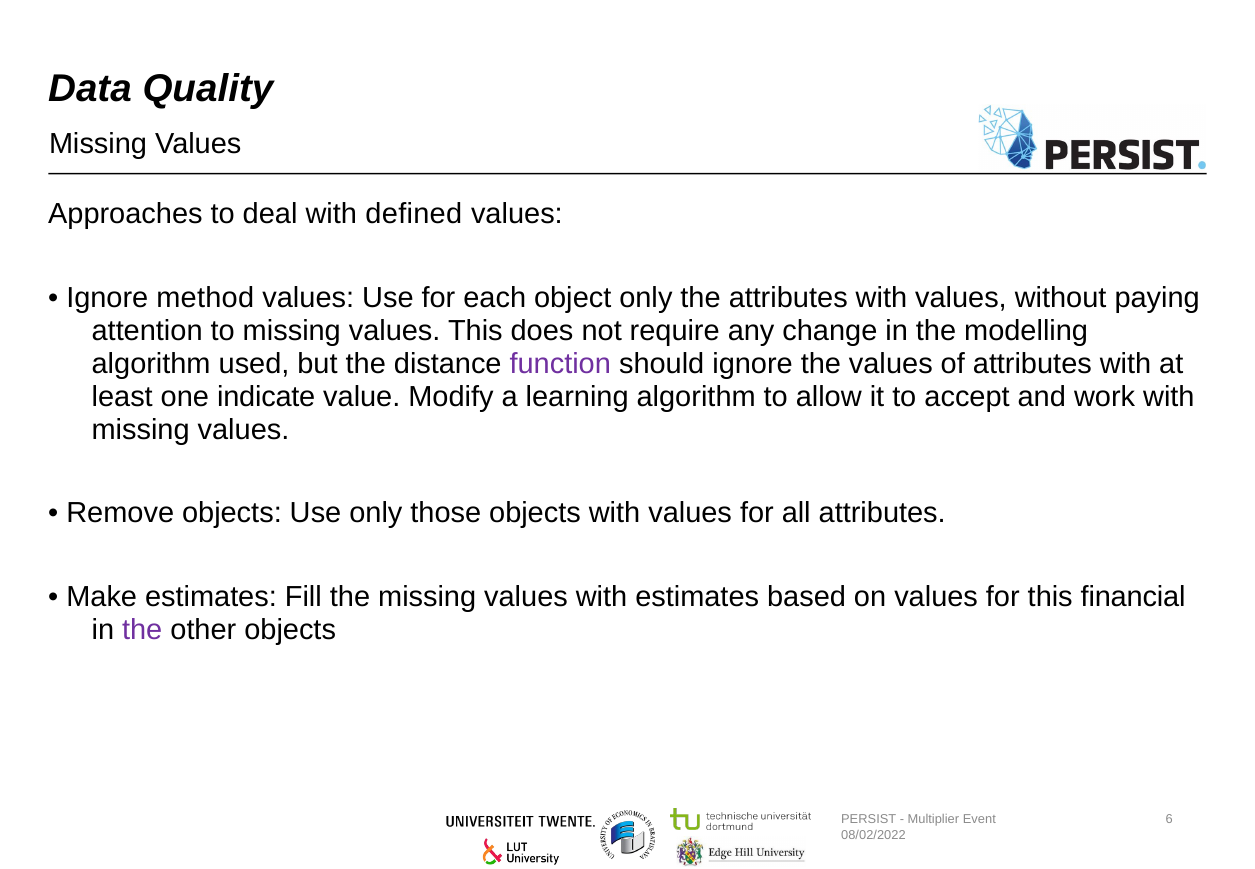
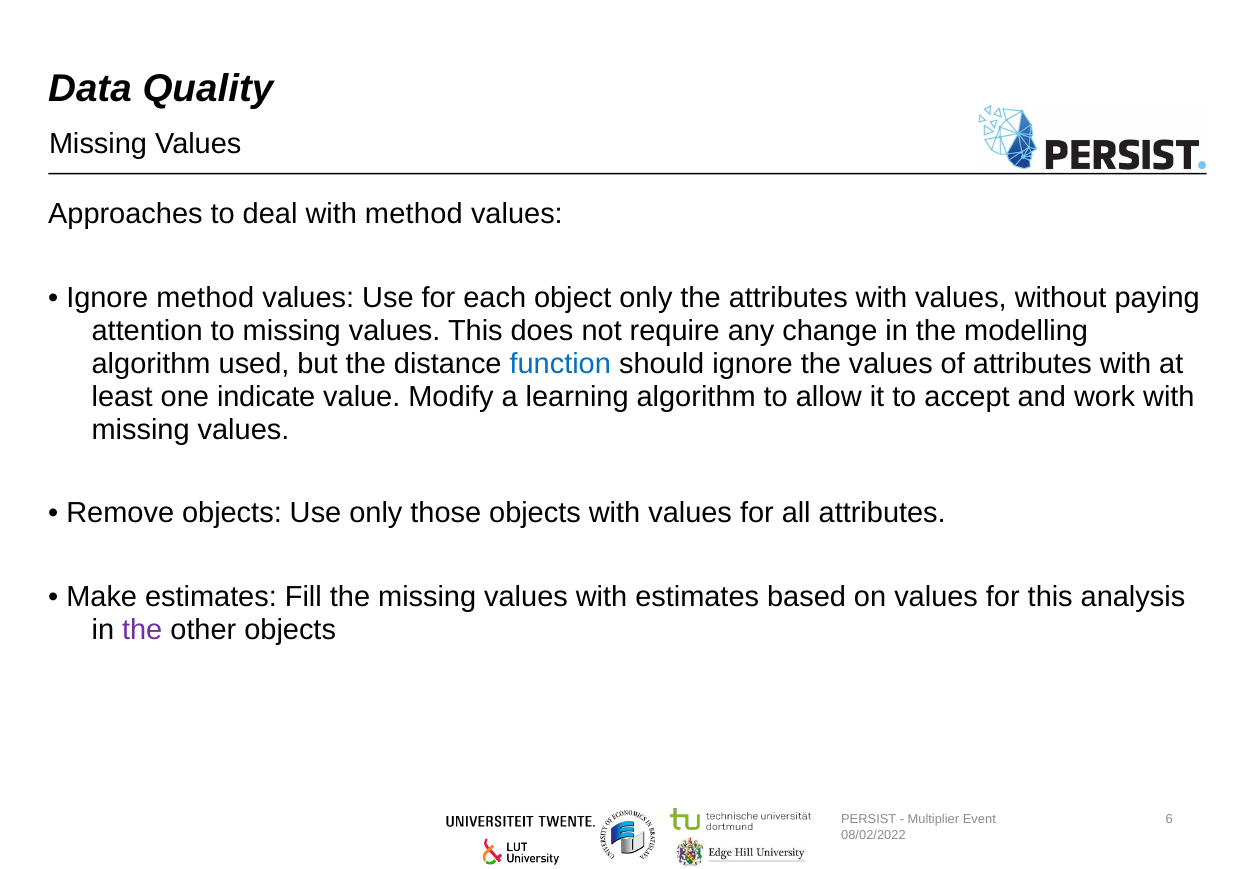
with defined: defined -> method (414, 214)
function colour: purple -> blue (560, 364)
financial: financial -> analysis (1133, 597)
